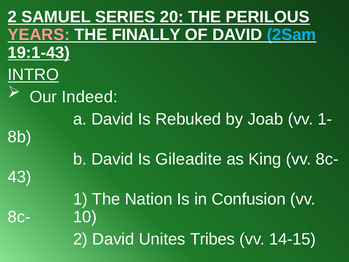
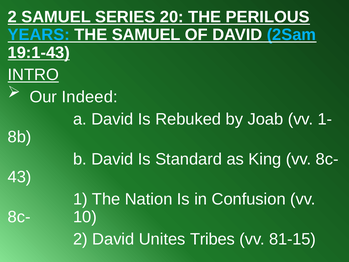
YEARS colour: pink -> light blue (39, 35)
THE FINALLY: FINALLY -> SAMUEL (146, 35)
Gileadite: Gileadite -> Standard (189, 159)
14-15: 14-15 -> 81-15 (292, 239)
